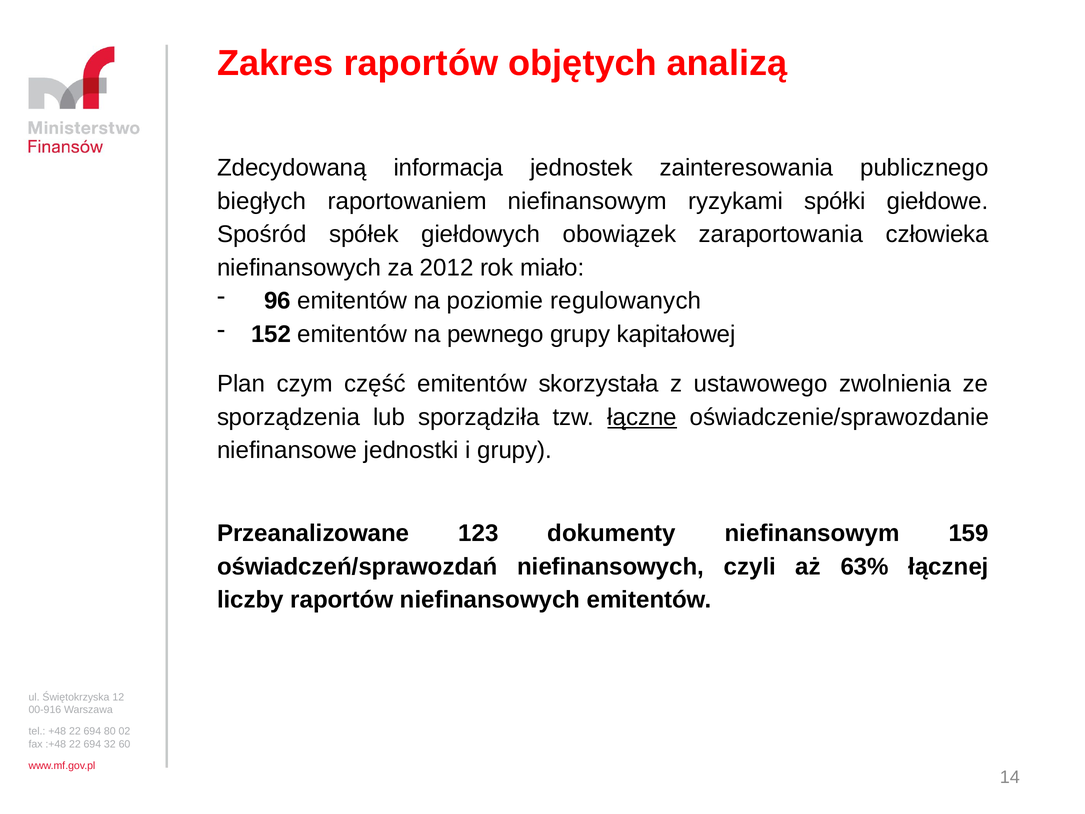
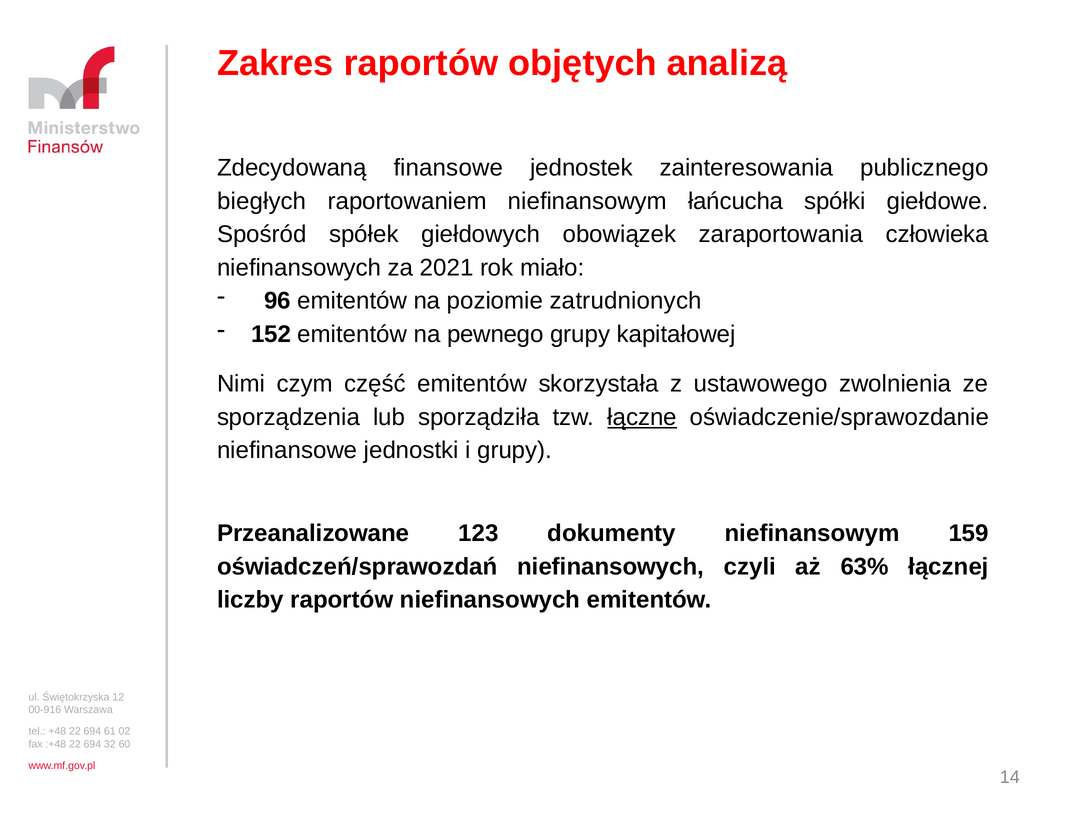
informacja: informacja -> finansowe (448, 168)
ryzykami: ryzykami -> łańcucha (736, 201)
2012: 2012 -> 2021 (447, 267)
regulowanych: regulowanych -> zatrudnionych (626, 301)
Plan: Plan -> Nimi (241, 384)
80: 80 -> 61 (110, 731)
